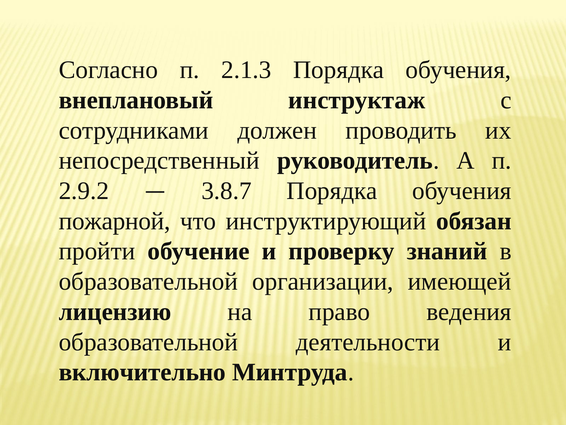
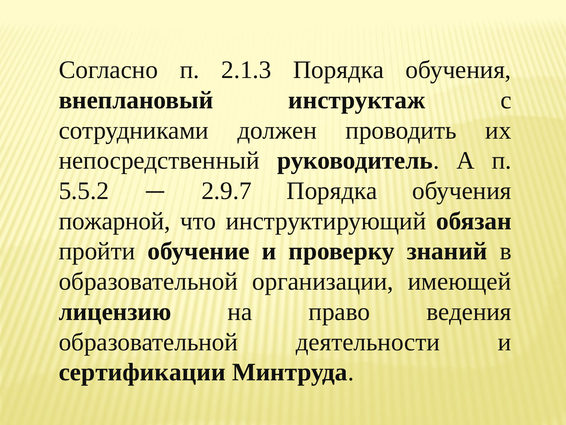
2.9.2: 2.9.2 -> 5.5.2 (84, 191)
3.8.7: 3.8.7 -> 2.9.7 (227, 191)
включительно: включительно -> сертификации (142, 372)
